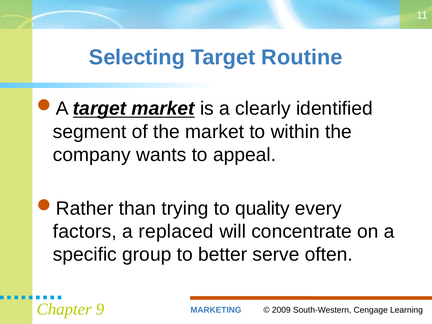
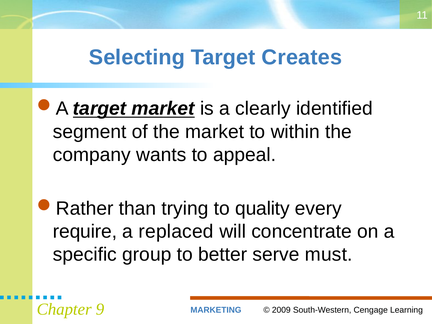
Routine: Routine -> Creates (302, 57)
factors: factors -> require (85, 232)
often: often -> must (329, 255)
